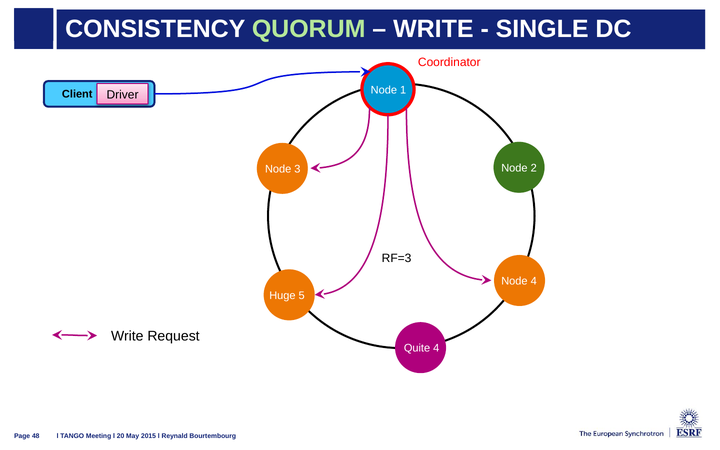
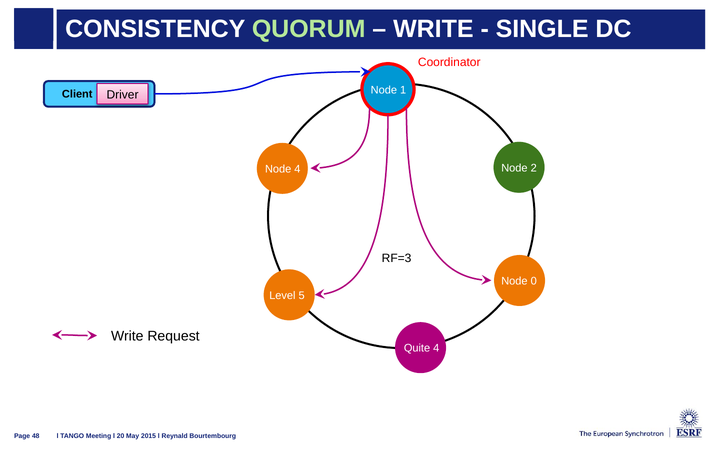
Node 3: 3 -> 4 (297, 169)
Node 4: 4 -> 0 (534, 281)
Huge: Huge -> Level (282, 296)
